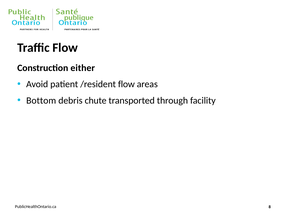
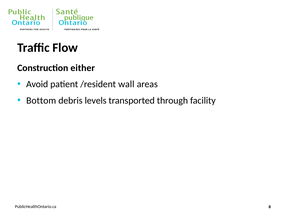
/resident flow: flow -> wall (126, 84)
chute: chute -> levels (96, 101)
